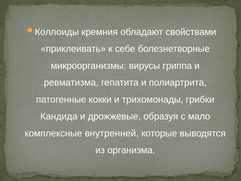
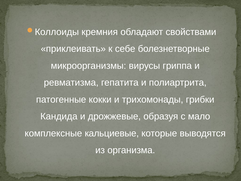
внутренней: внутренней -> кальциевые (112, 133)
